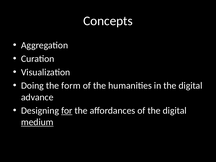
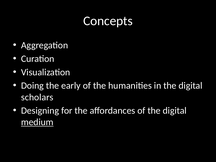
form: form -> early (71, 86)
advance: advance -> scholars (37, 97)
for underline: present -> none (67, 111)
